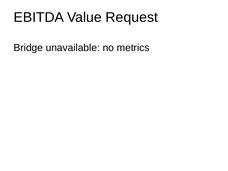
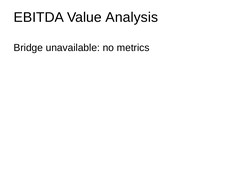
Request: Request -> Analysis (132, 17)
